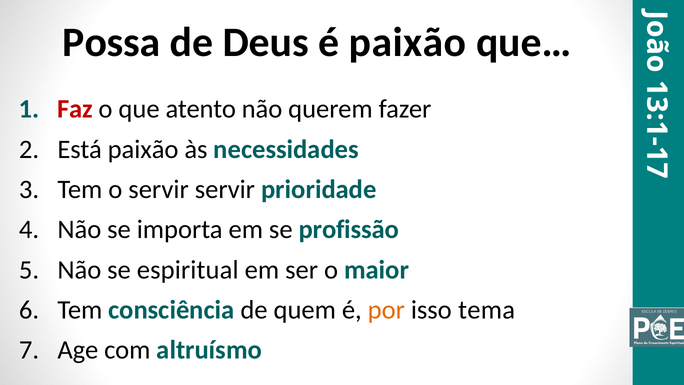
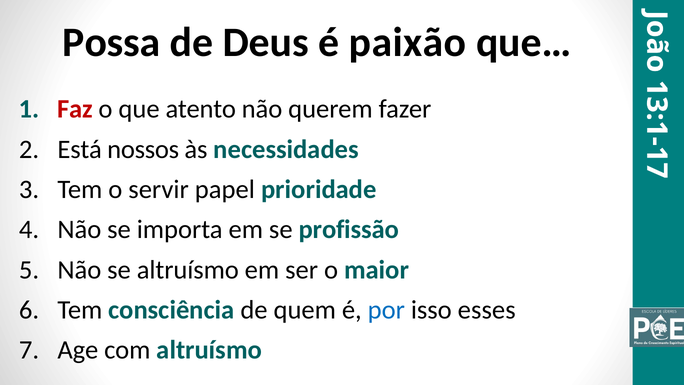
Está paixão: paixão -> nossos (143, 149)
servir servir: servir -> papel (225, 189)
se espiritual: espiritual -> altruísmo (188, 270)
por colour: orange -> blue (386, 310)
tema: tema -> esses (487, 310)
